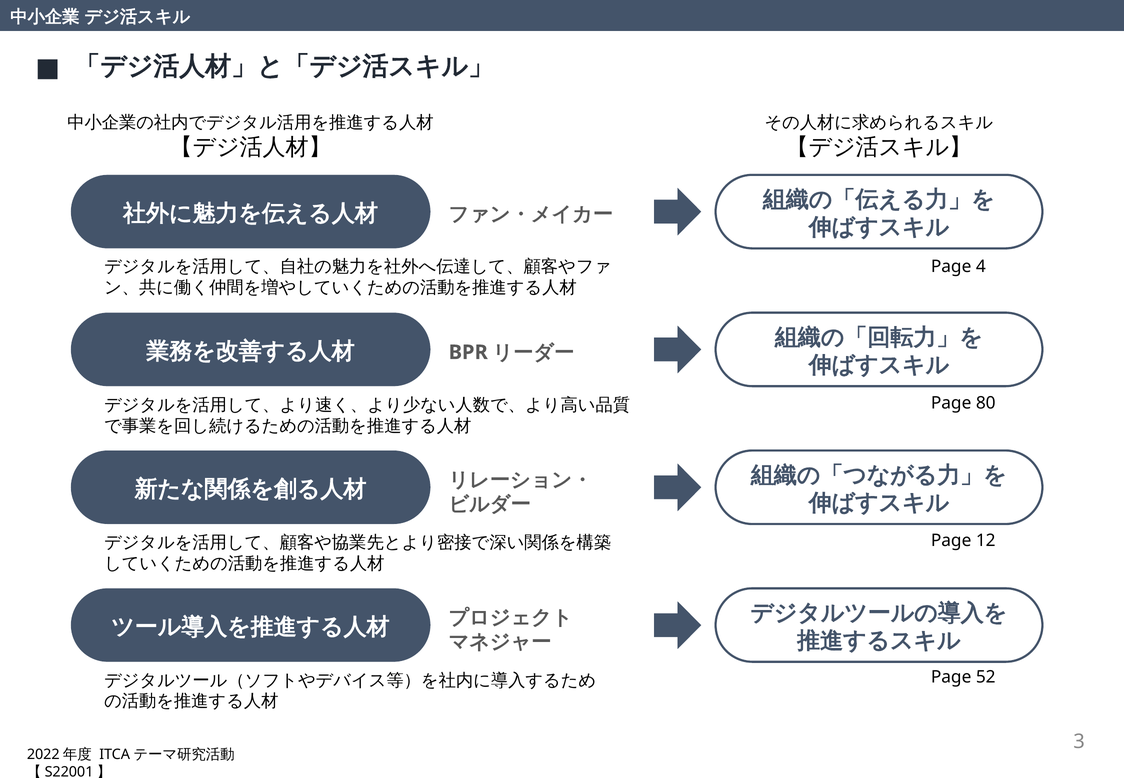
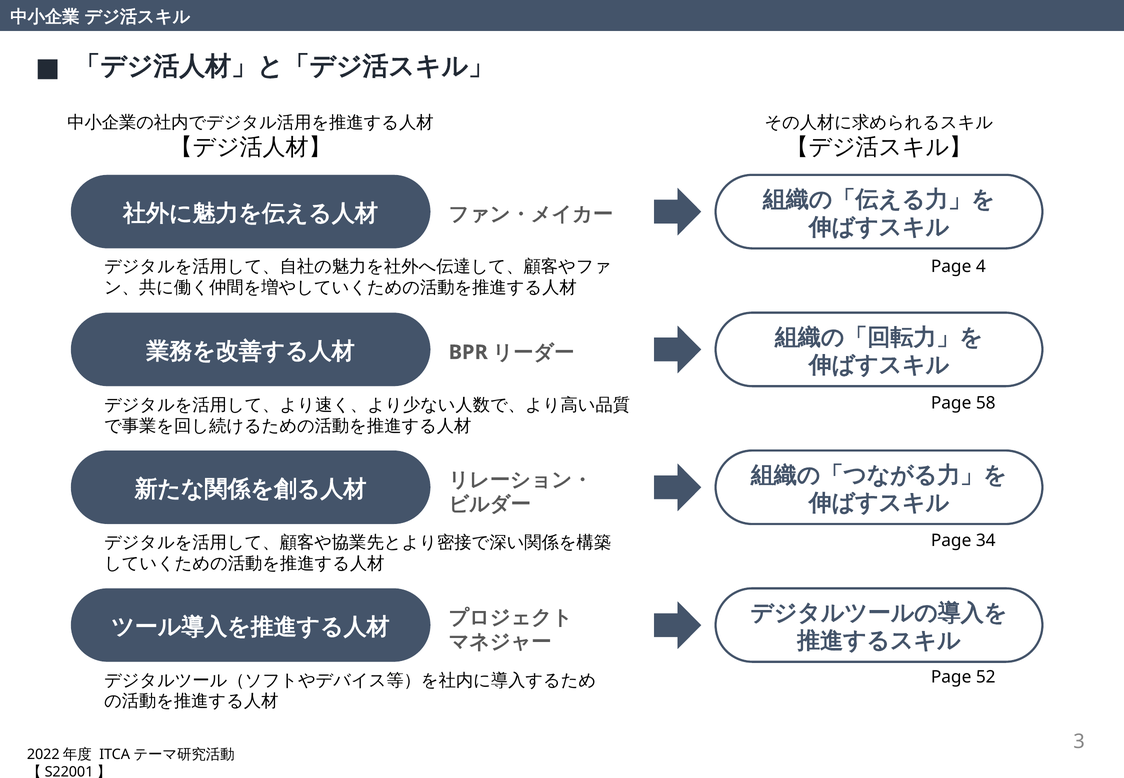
80: 80 -> 58 (986, 403)
12: 12 -> 34 (986, 541)
